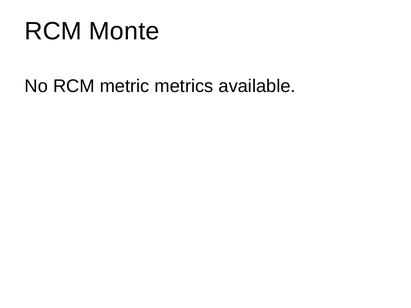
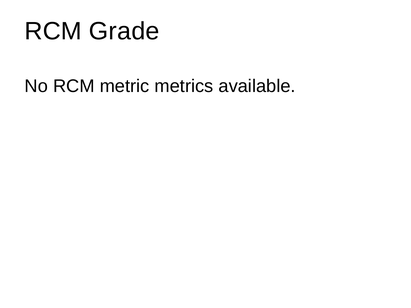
Monte: Monte -> Grade (124, 31)
